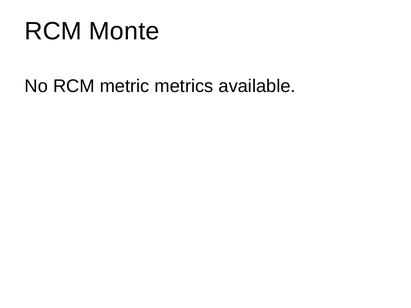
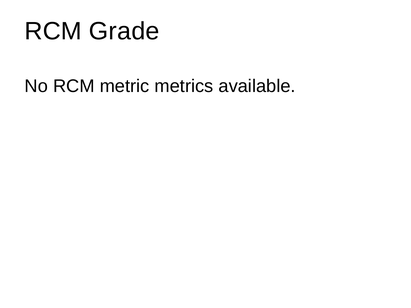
Monte: Monte -> Grade (124, 31)
